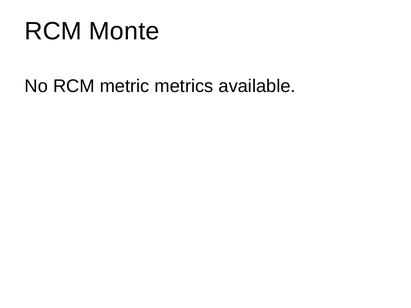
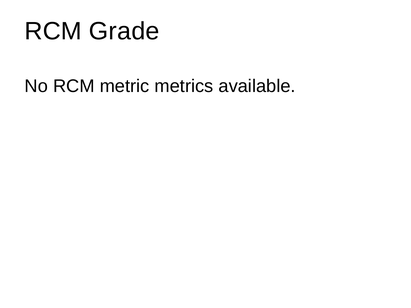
Monte: Monte -> Grade (124, 31)
